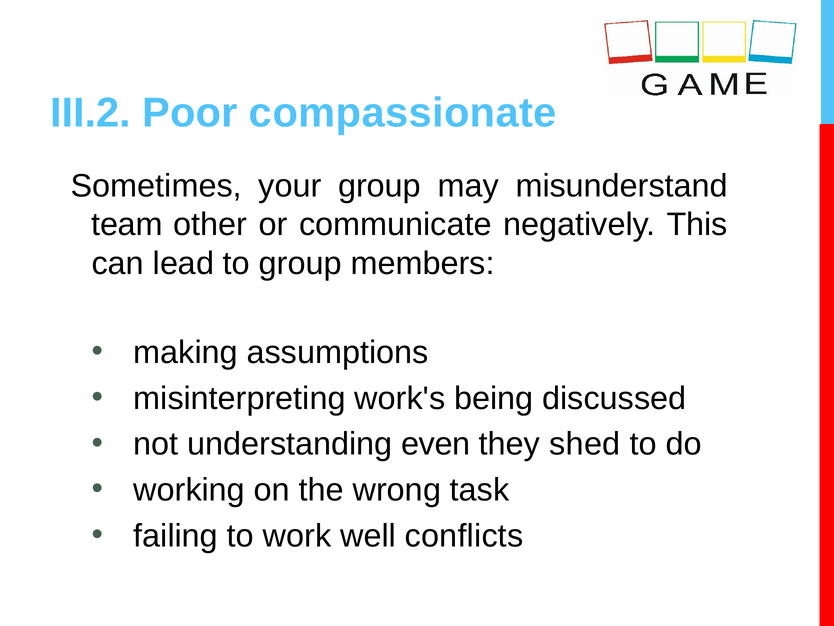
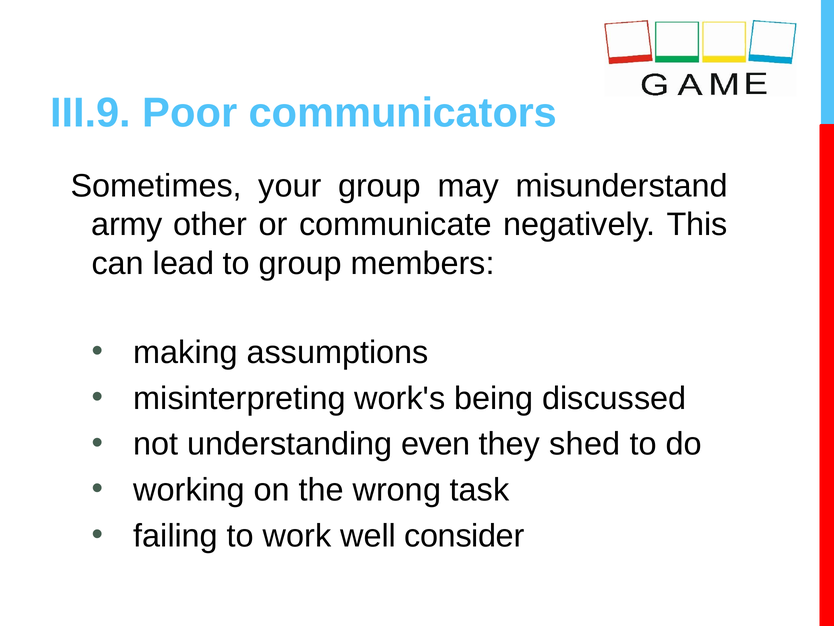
III.2: III.2 -> III.9 (91, 113)
compassionate: compassionate -> communicators (403, 113)
team: team -> army (127, 225)
conflicts: conflicts -> consider (464, 535)
